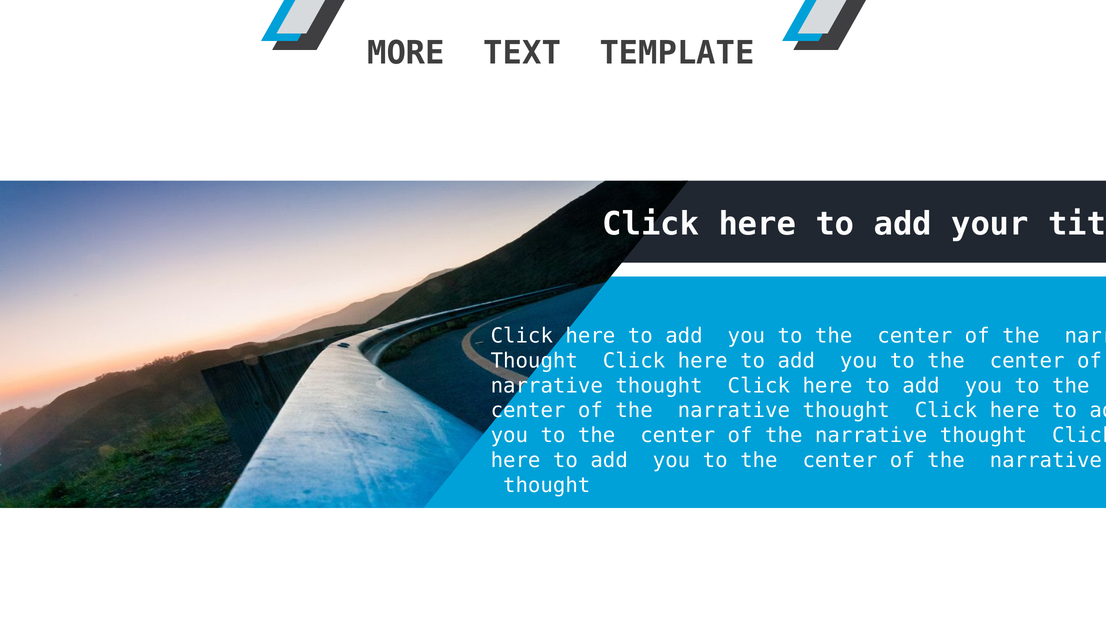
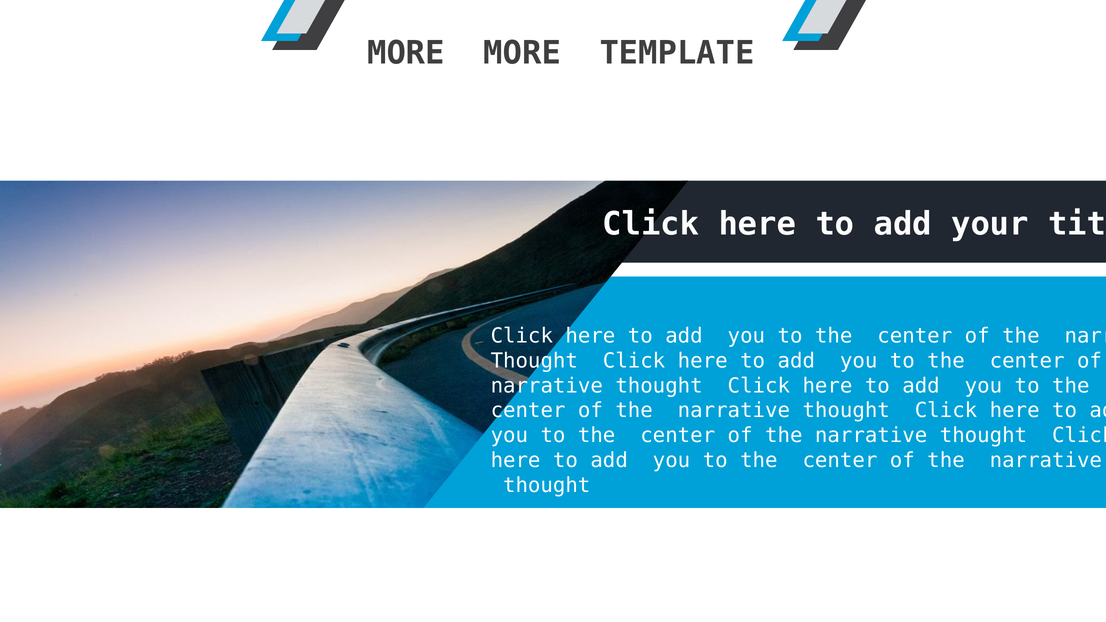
MORE TEXT: TEXT -> MORE (522, 53)
